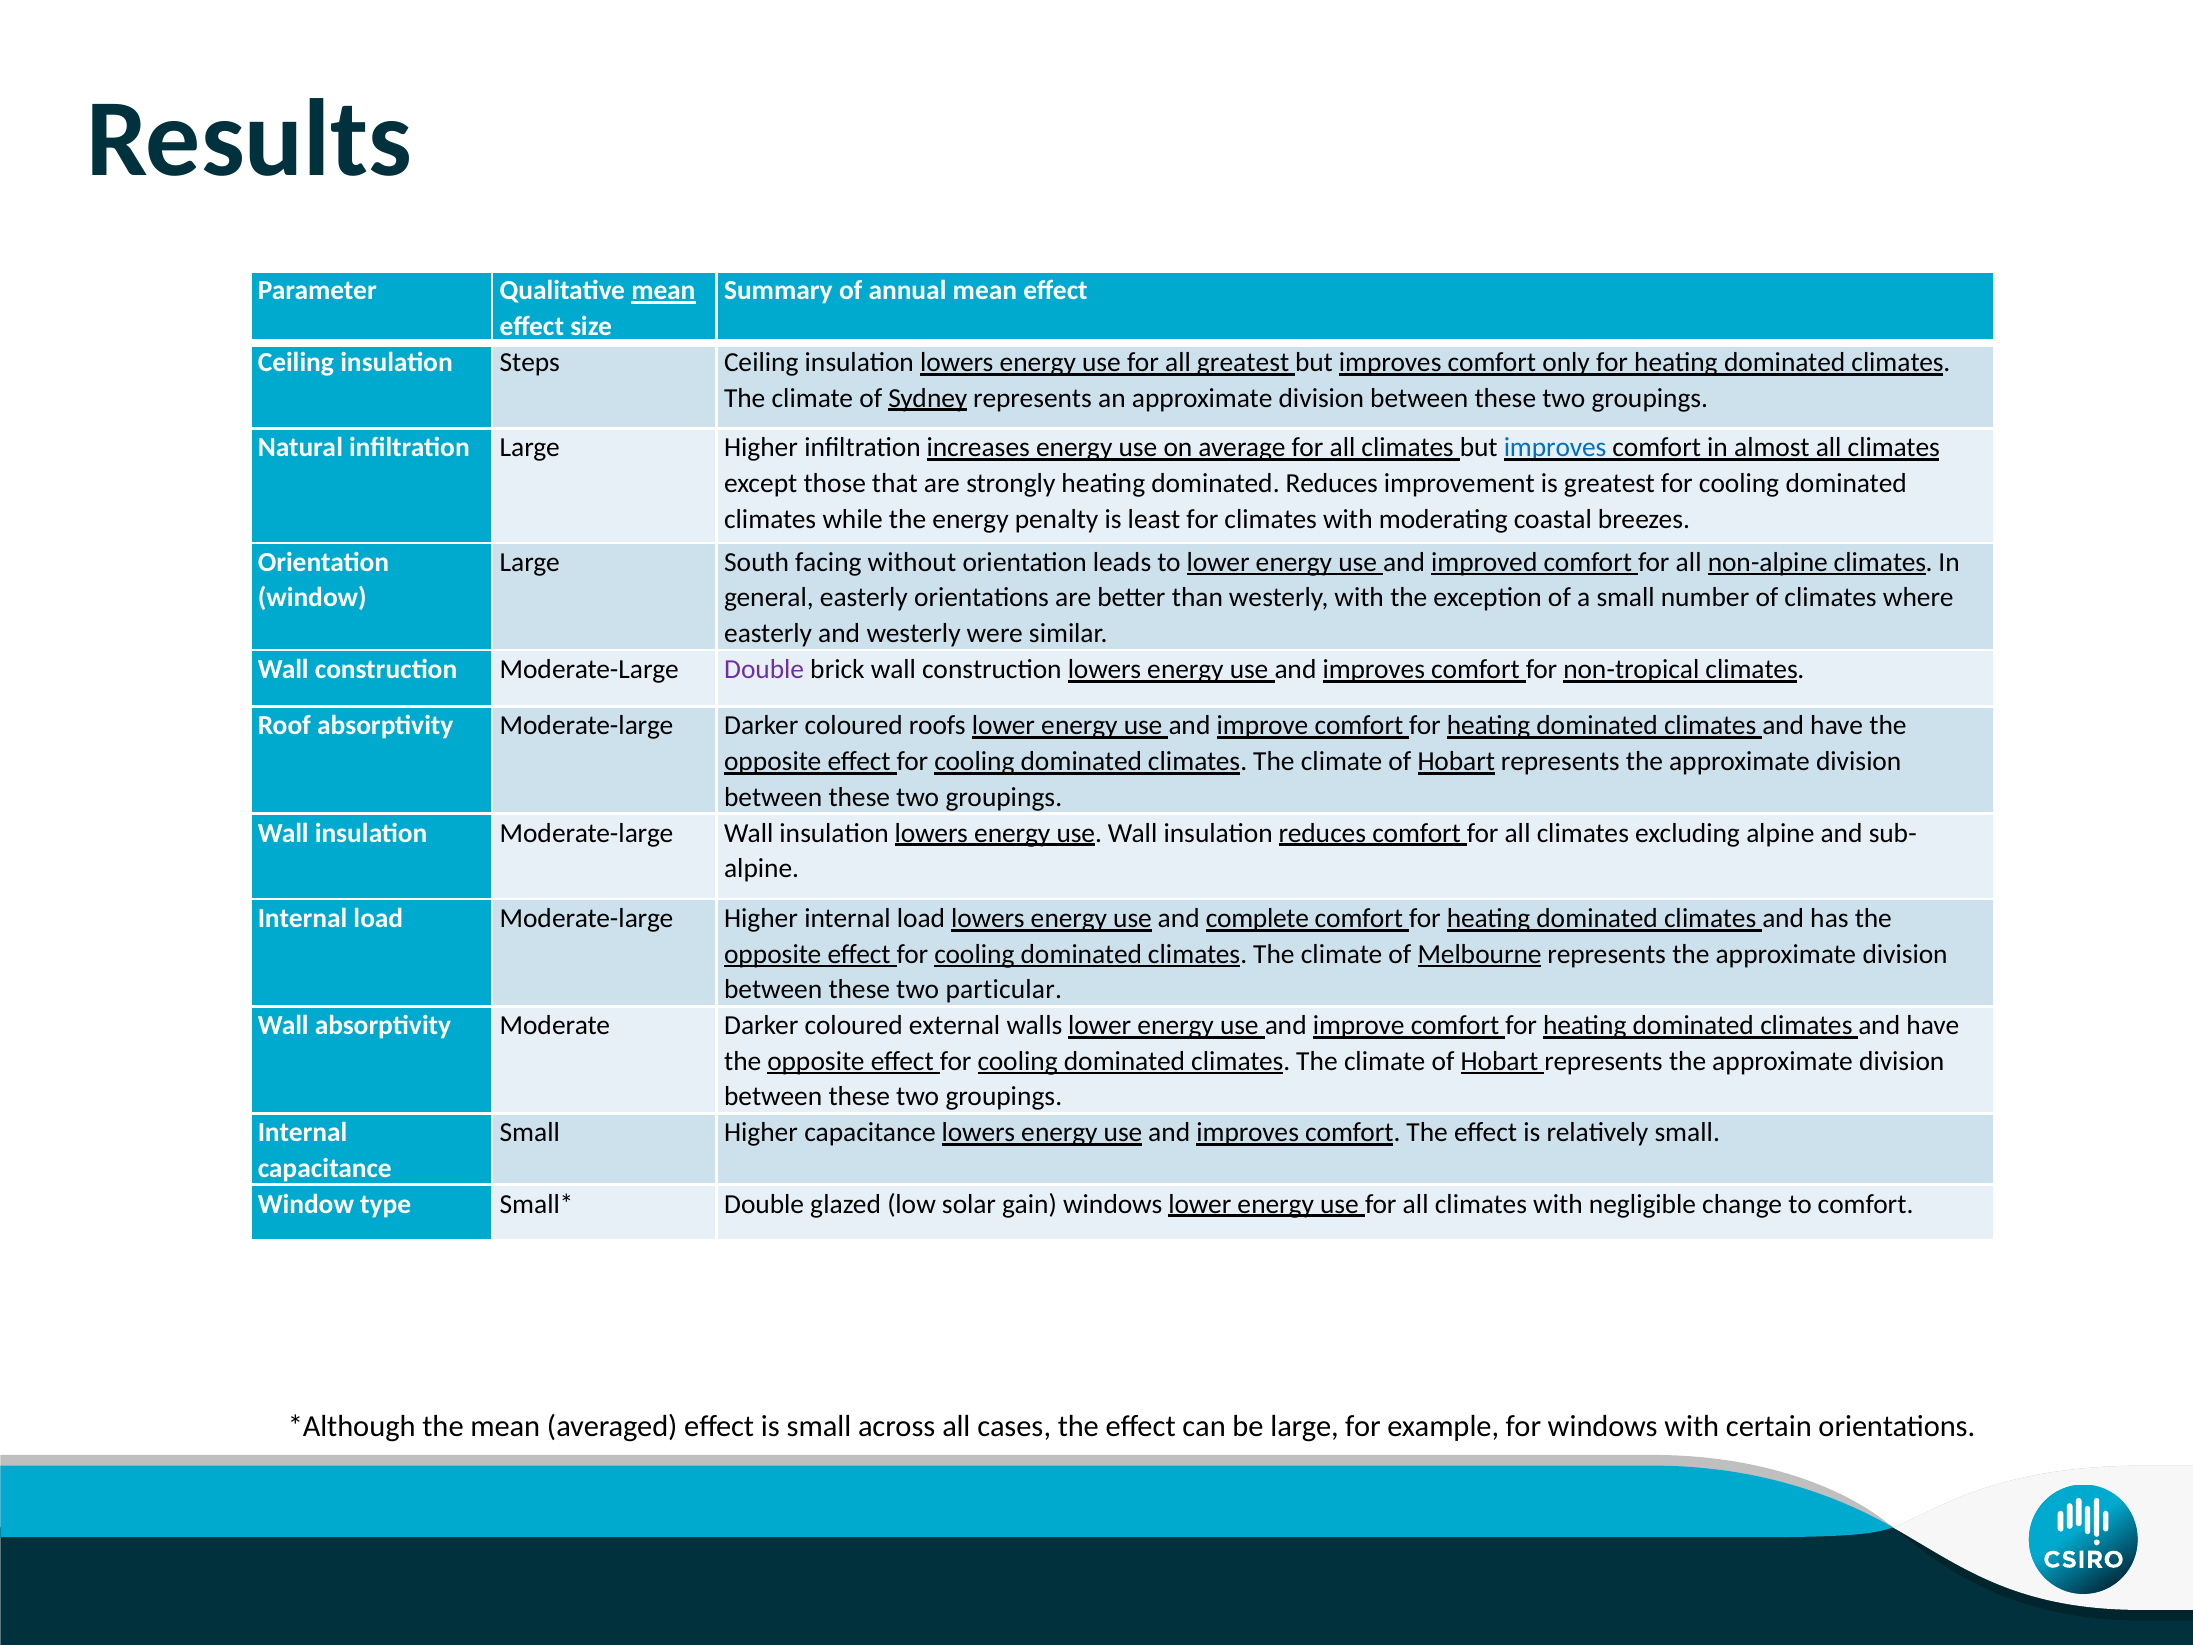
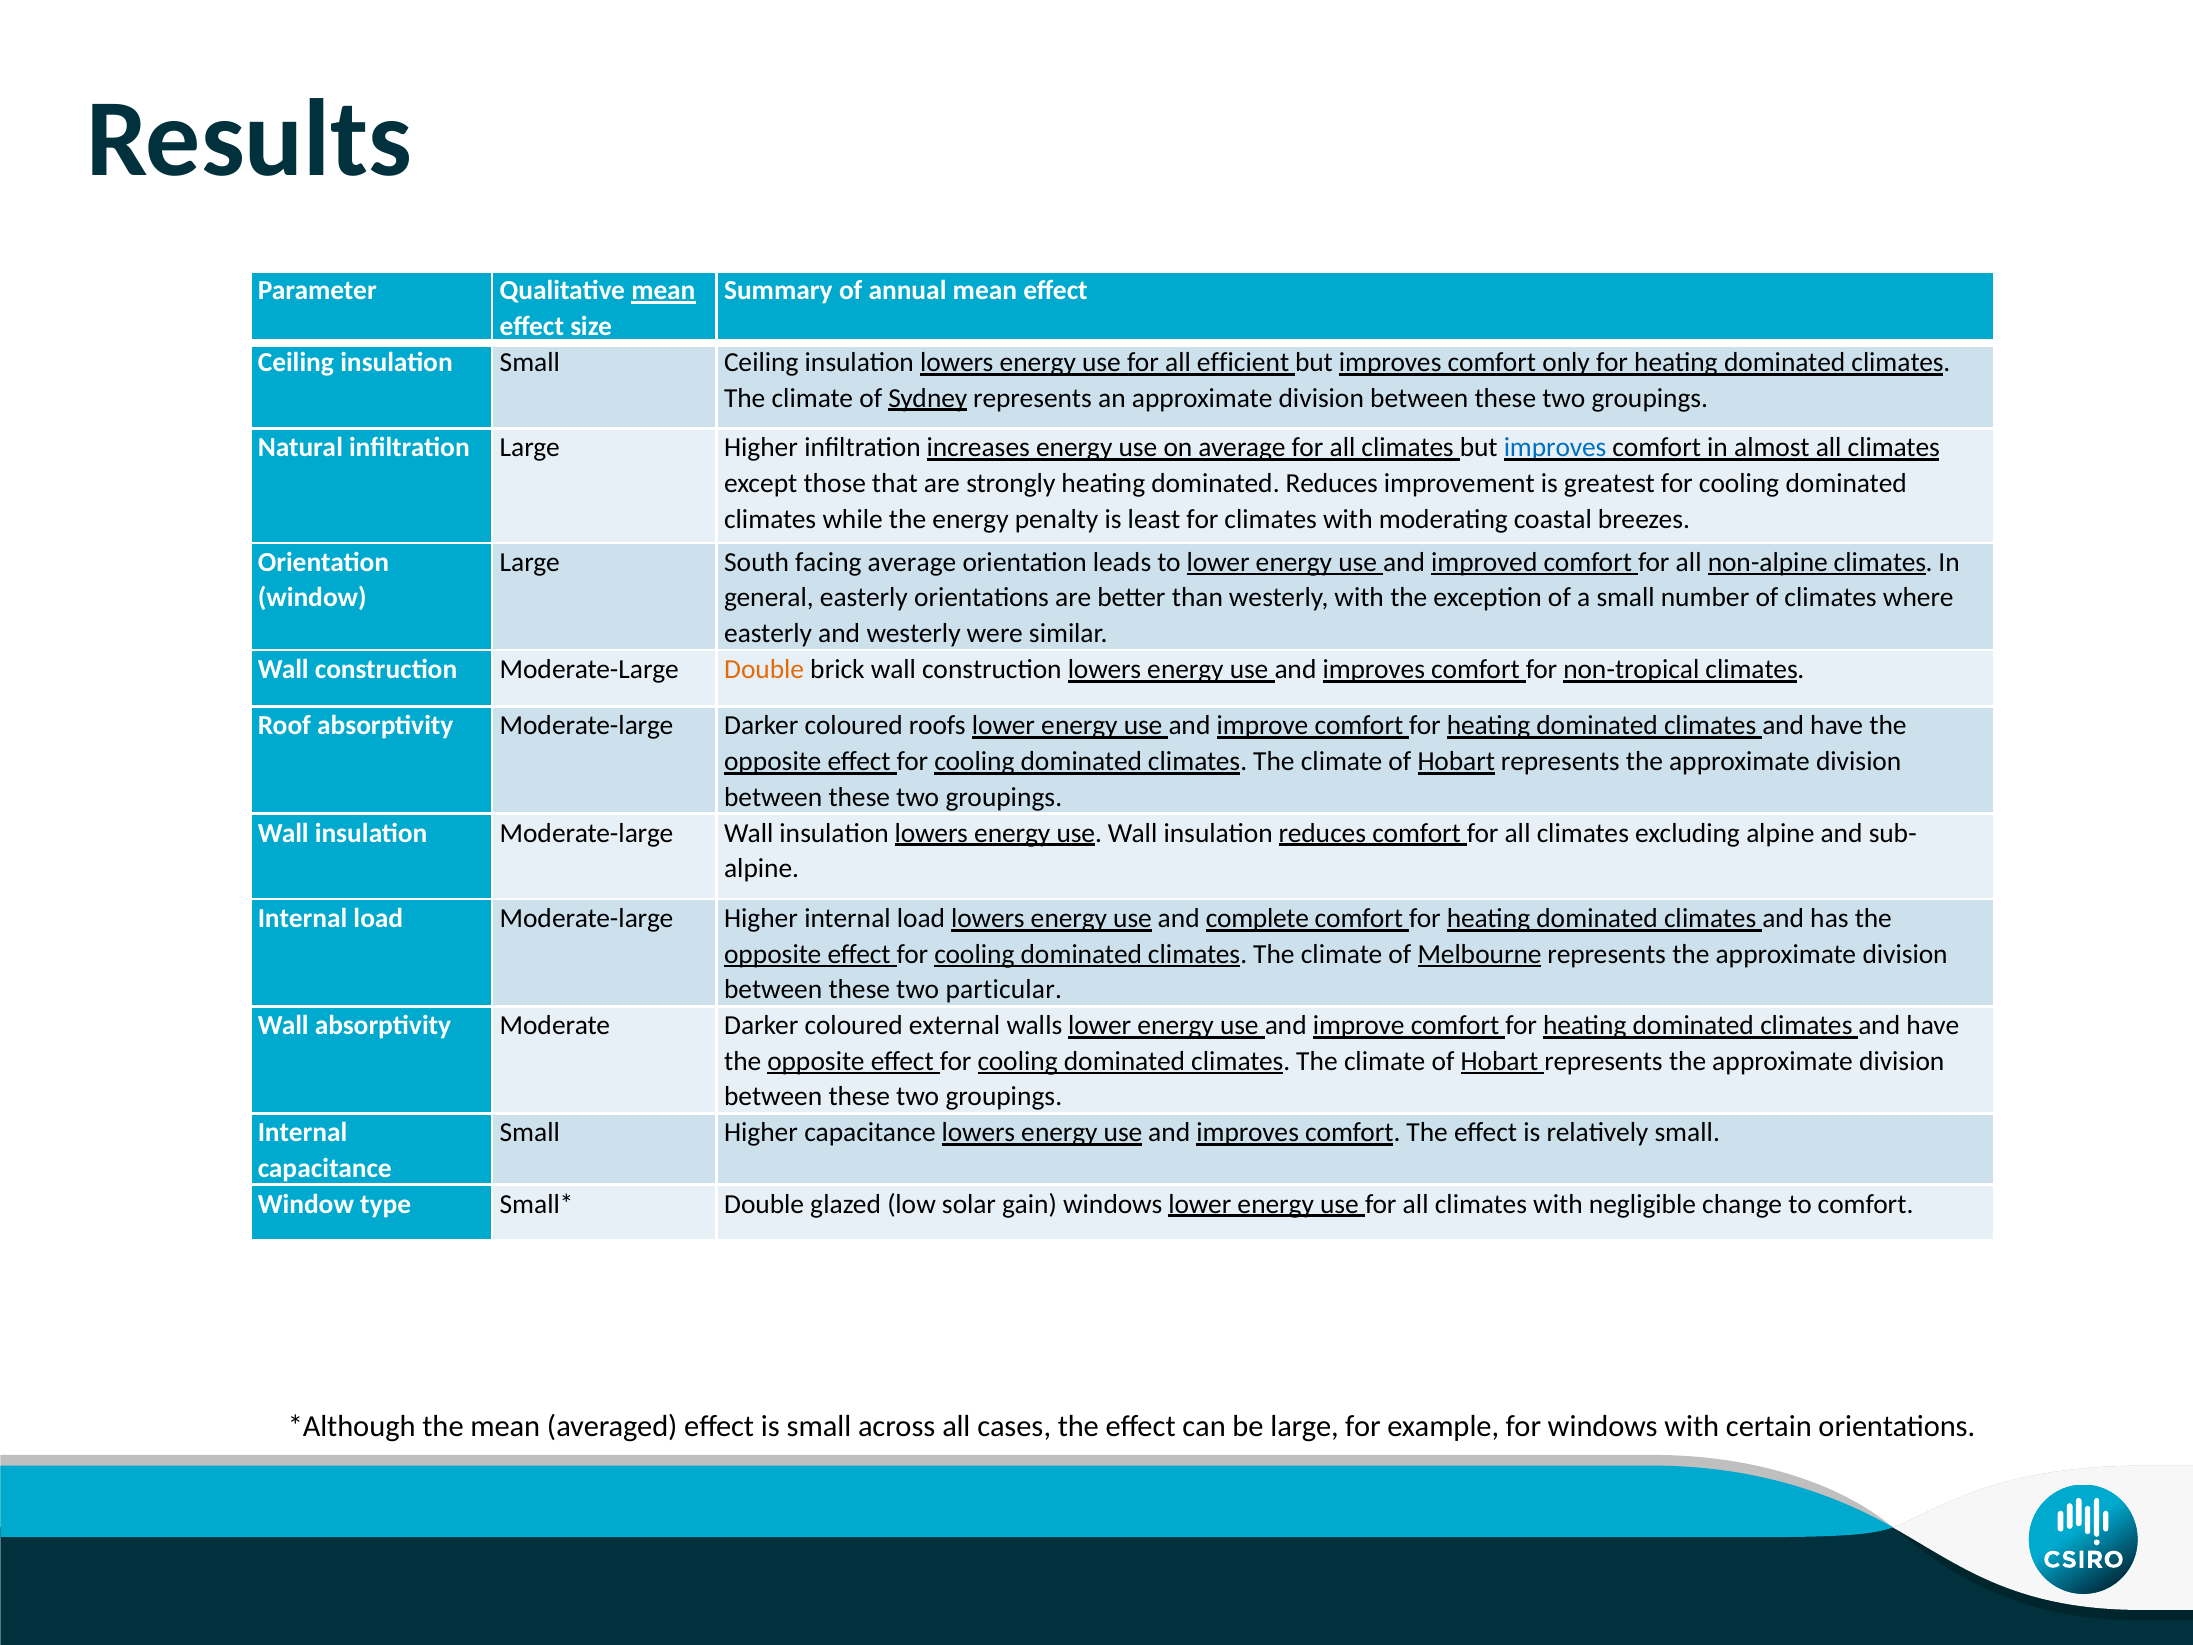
insulation Steps: Steps -> Small (530, 362)
all greatest: greatest -> efficient (1243, 362)
facing without: without -> average (912, 562)
Double colour: purple -> orange (764, 669)
